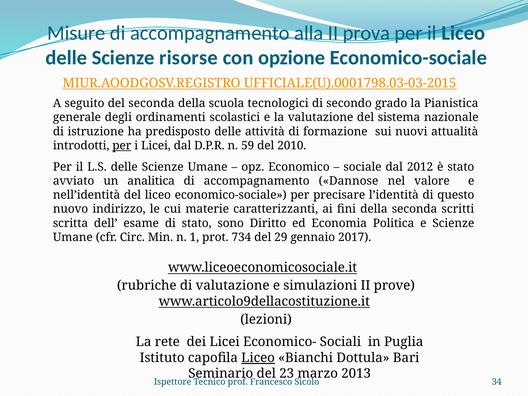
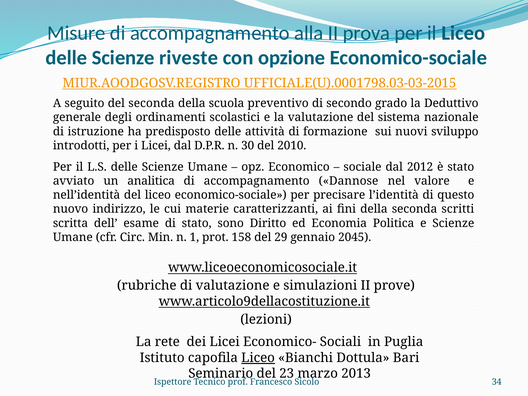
risorse: risorse -> riveste (189, 58)
tecnologici: tecnologici -> preventivo (278, 103)
Pianistica: Pianistica -> Deduttivo (451, 103)
attualità: attualità -> sviluppo (455, 131)
per underline: present -> none (122, 146)
59: 59 -> 30 (248, 146)
734: 734 -> 158 (241, 237)
2017: 2017 -> 2045 (355, 237)
